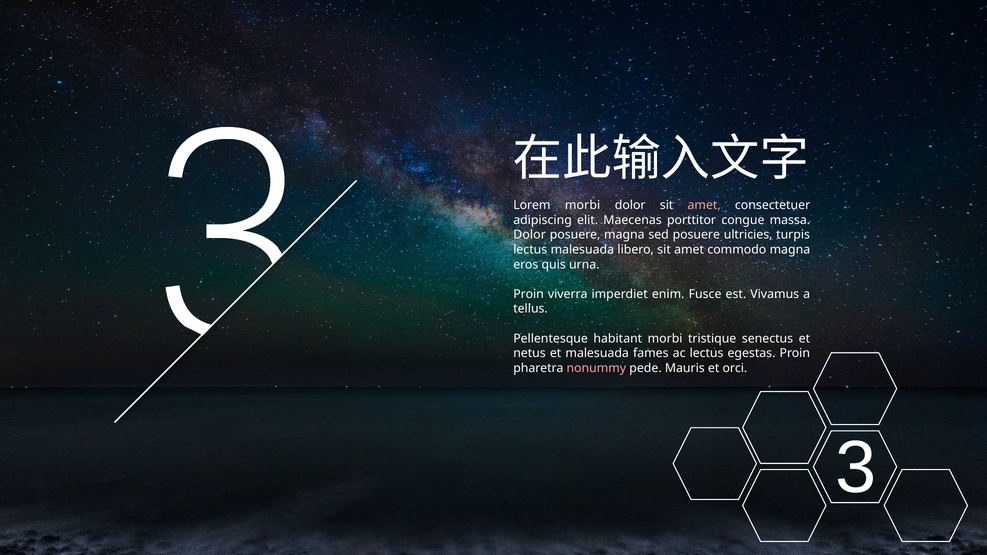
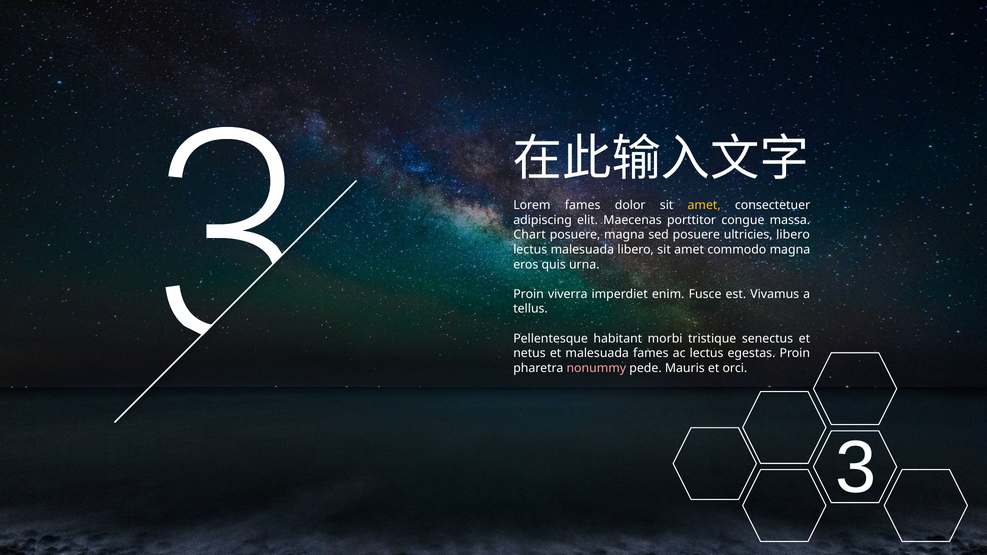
Lorem morbi: morbi -> fames (583, 205)
amet colour: pink -> yellow (704, 205)
Dolor: Dolor -> Chart (530, 235)
ultricies turpis: turpis -> libero (793, 235)
